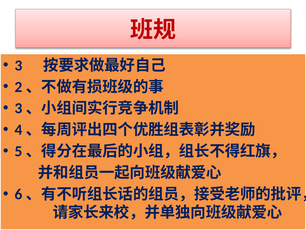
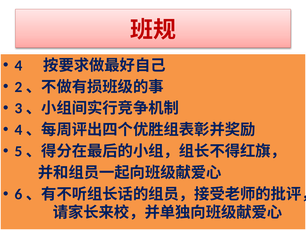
3: 3 -> 4 (18, 65)
